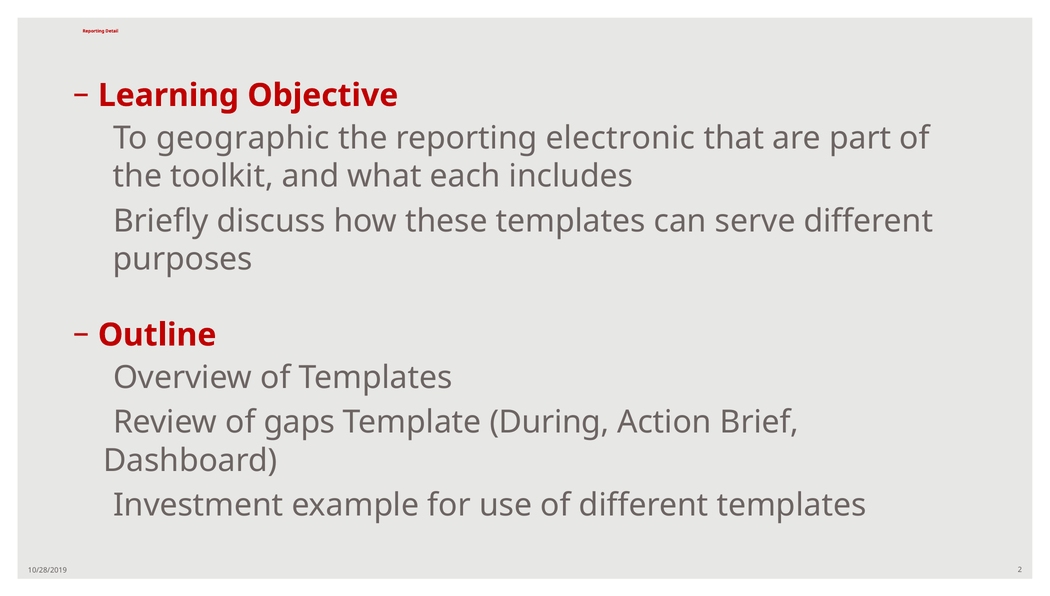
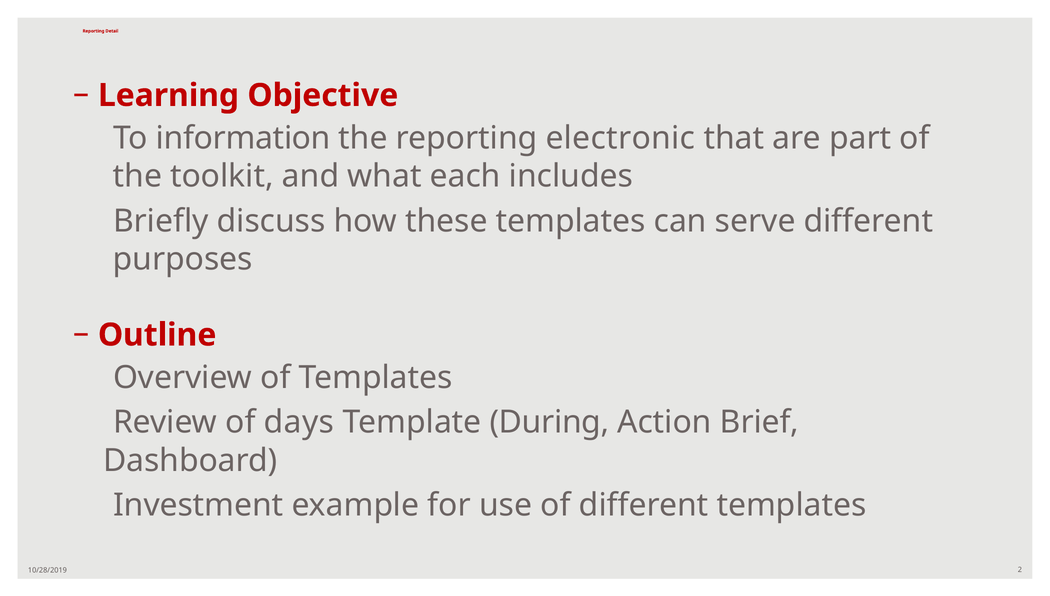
geographic: geographic -> information (243, 138)
gaps: gaps -> days (299, 422)
